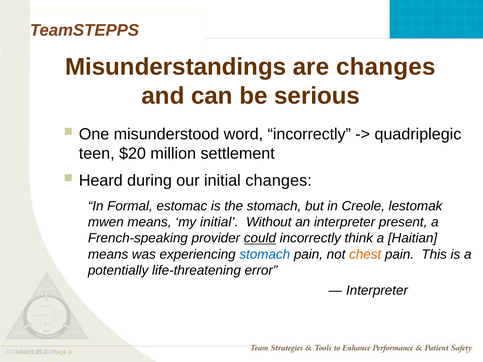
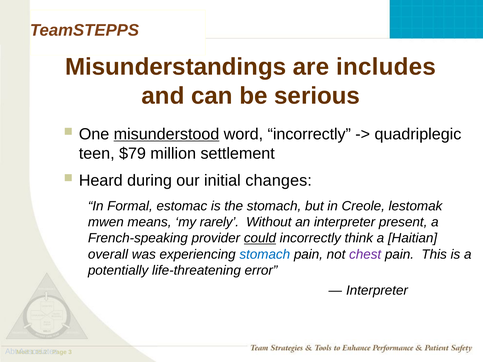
are changes: changes -> includes (386, 67)
misunderstood underline: none -> present (167, 134)
$20: $20 -> $79 (133, 153)
my initial: initial -> rarely (219, 222)
means: means -> overall (108, 254)
chest colour: orange -> purple (365, 254)
